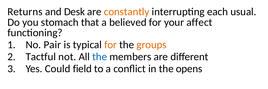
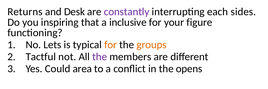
constantly colour: orange -> purple (127, 12)
usual: usual -> sides (243, 12)
stomach: stomach -> inspiring (60, 22)
believed: believed -> inclusive (128, 22)
affect: affect -> figure (199, 22)
Pair: Pair -> Lets (52, 45)
the colour: blue -> purple (100, 57)
field: field -> area (82, 69)
